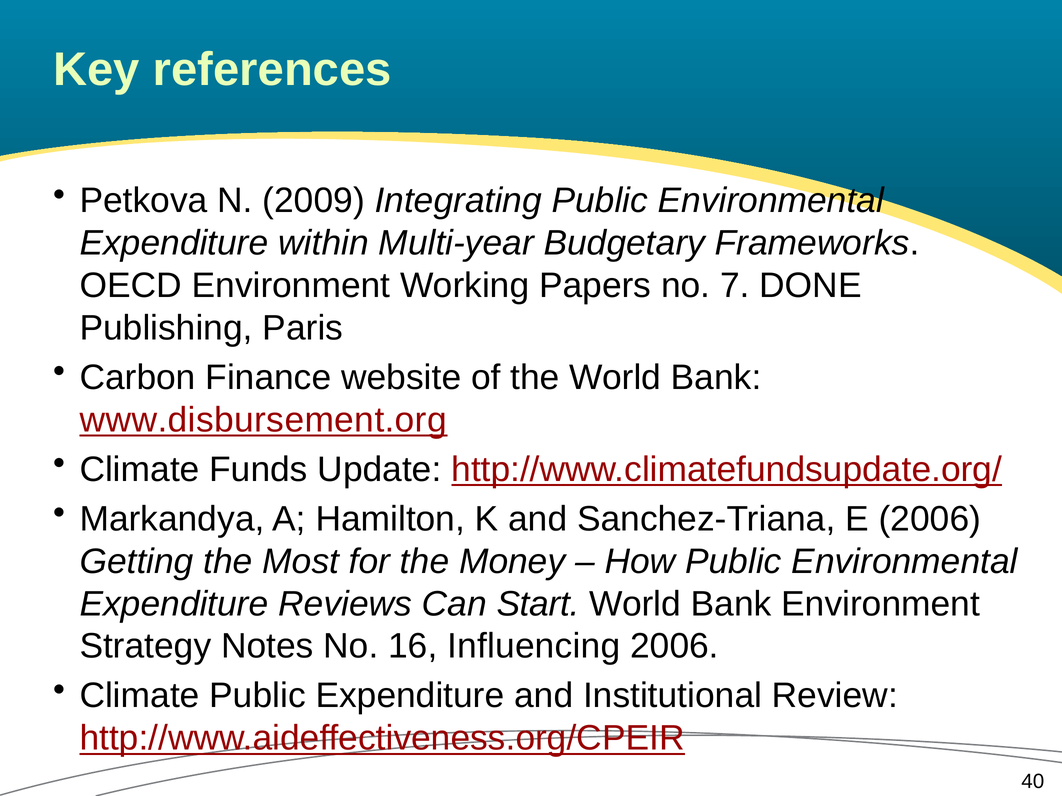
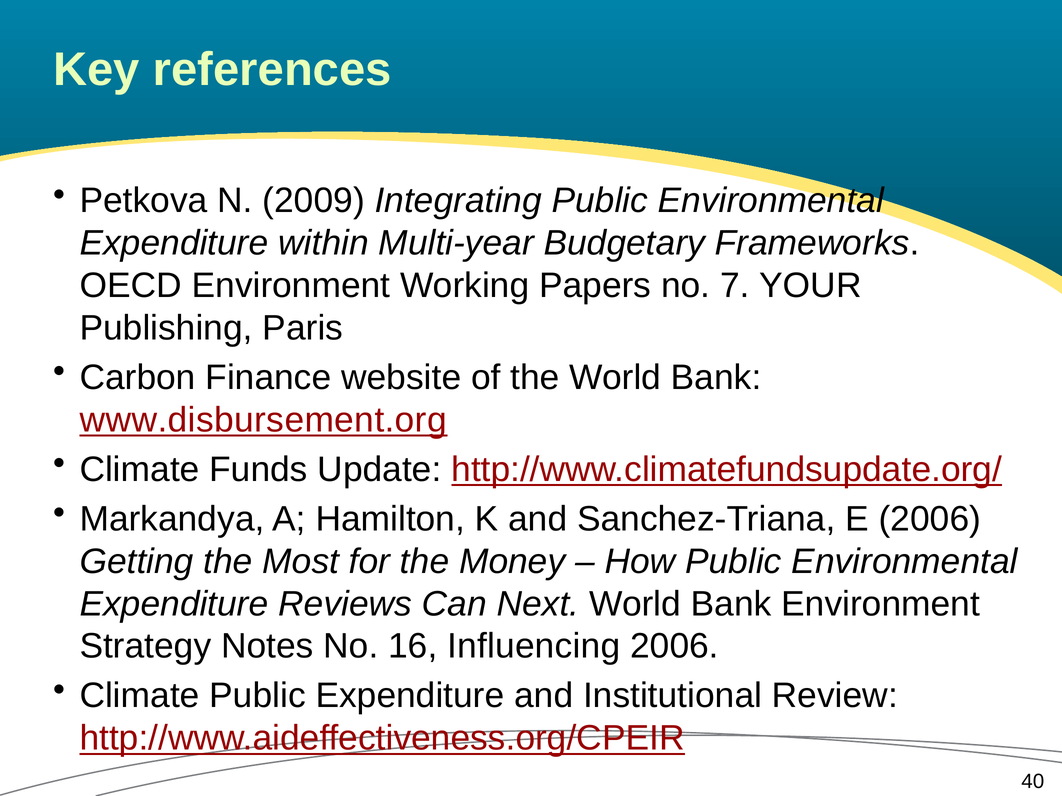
DONE: DONE -> YOUR (810, 286)
Start: Start -> Next (538, 604)
